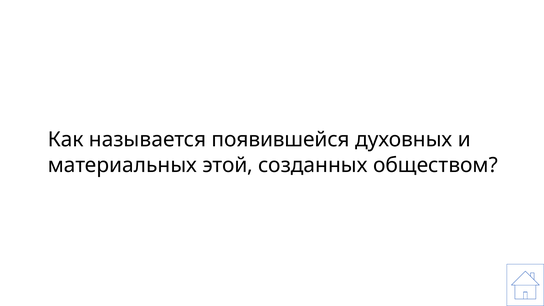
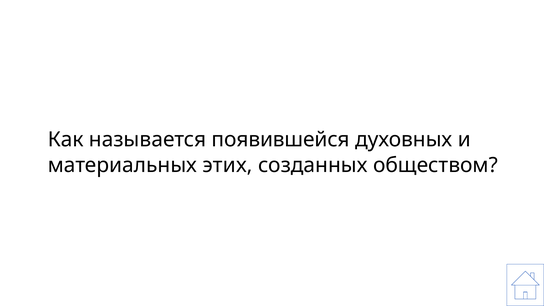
этой: этой -> этих (227, 165)
